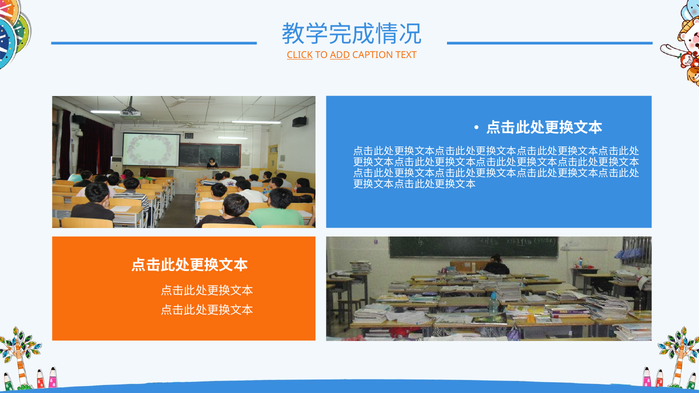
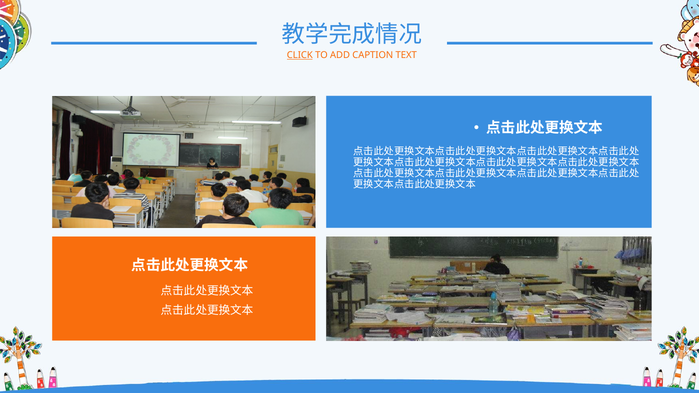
ADD underline: present -> none (340, 55)
